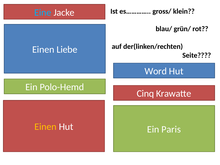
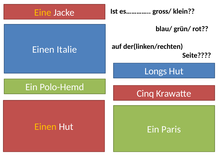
Eine colour: light blue -> yellow (43, 12)
Liebe: Liebe -> Italie (67, 49)
Word: Word -> Longs (156, 71)
